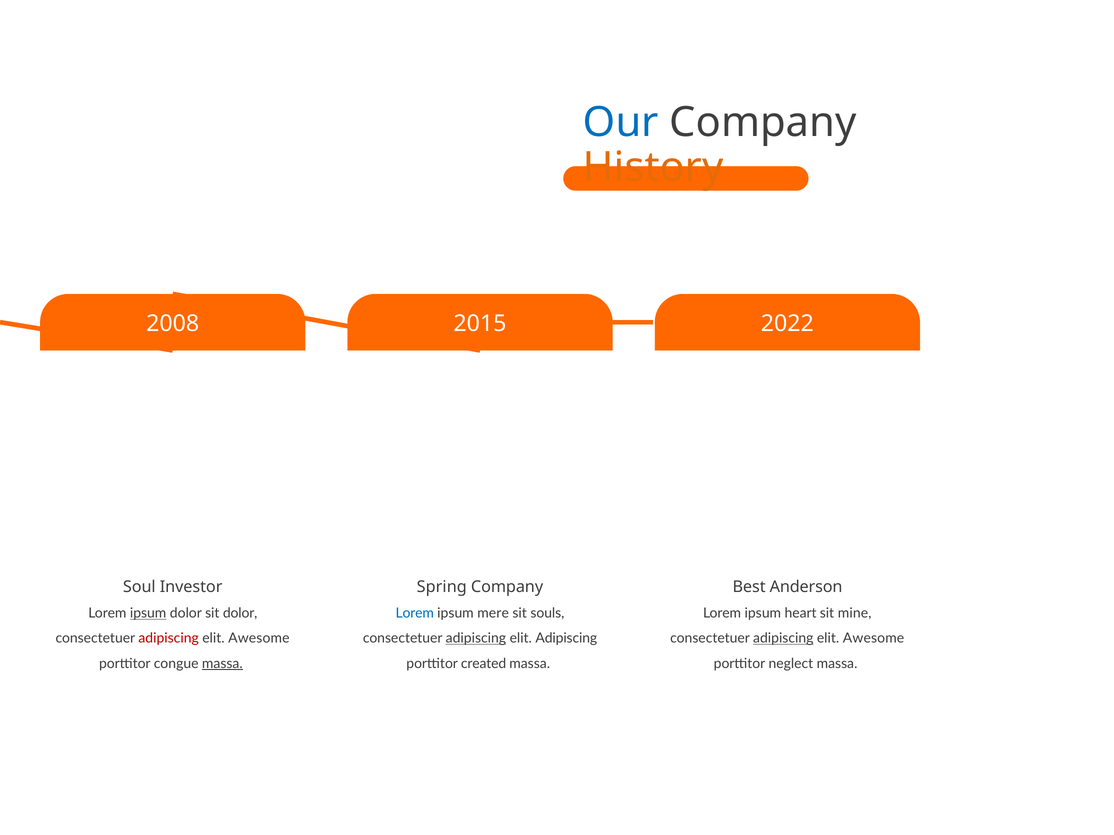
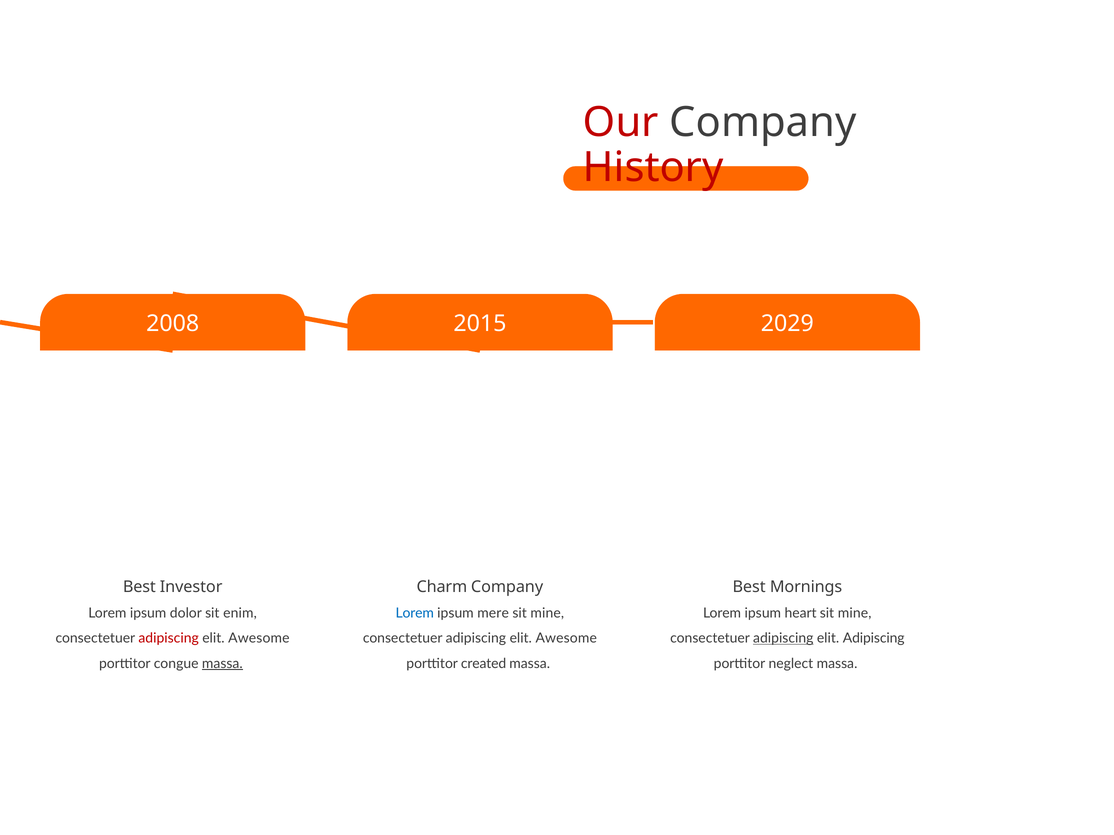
Our colour: blue -> red (621, 123)
History colour: orange -> red (653, 168)
2022: 2022 -> 2029 (787, 324)
Soul: Soul -> Best (139, 587)
Spring: Spring -> Charm (442, 587)
Anderson: Anderson -> Mornings (806, 587)
ipsum underline: present -> none (148, 614)
sit dolor: dolor -> enim (240, 614)
souls: souls -> mine (547, 614)
adipiscing underline: present -> none (476, 639)
Adipiscing: Adipiscing -> Awesome (566, 639)
Awesome: Awesome -> Adipiscing (874, 639)
